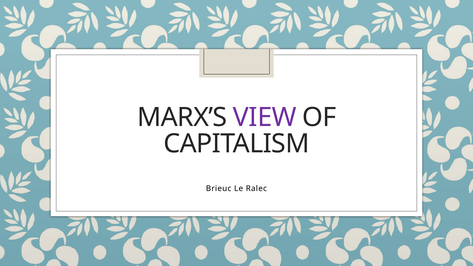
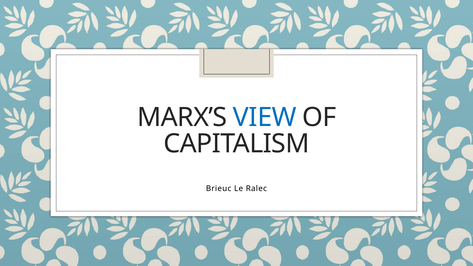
VIEW colour: purple -> blue (265, 117)
